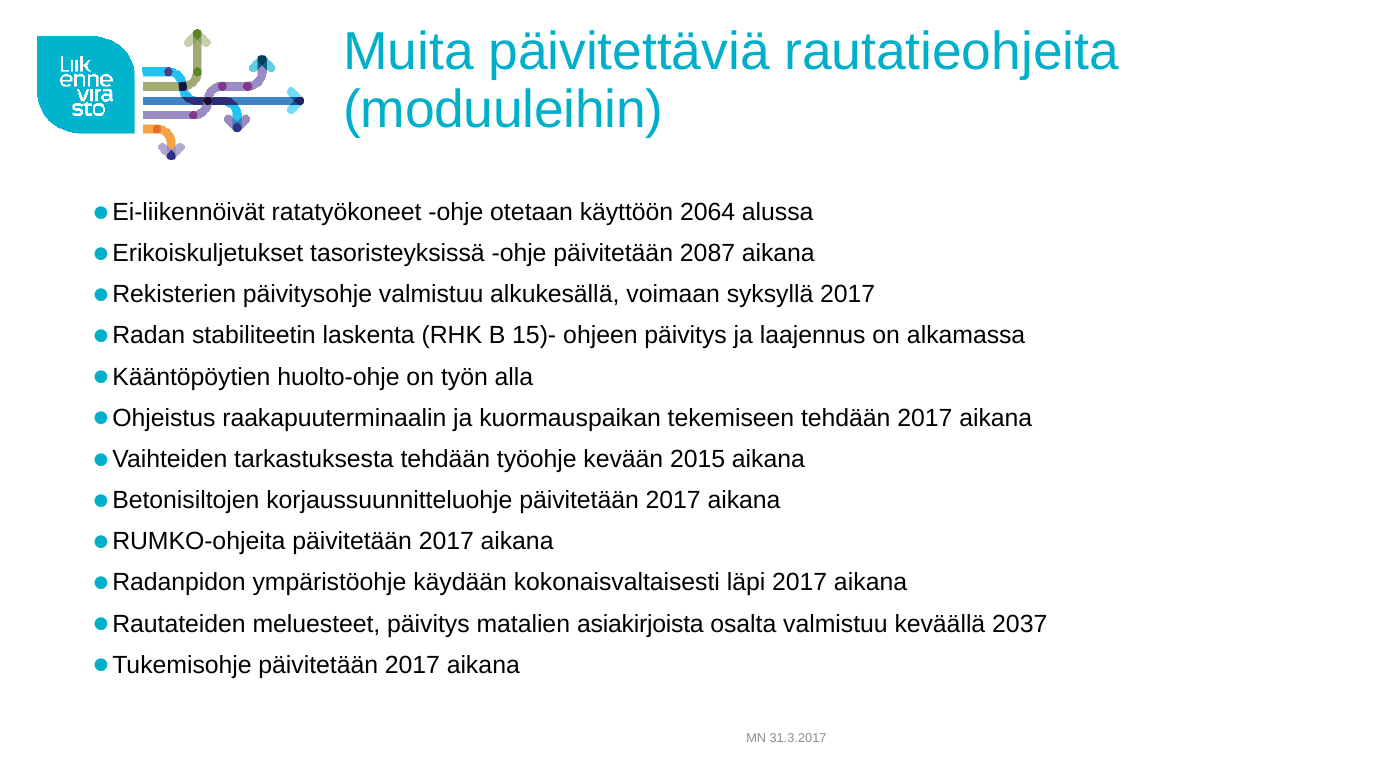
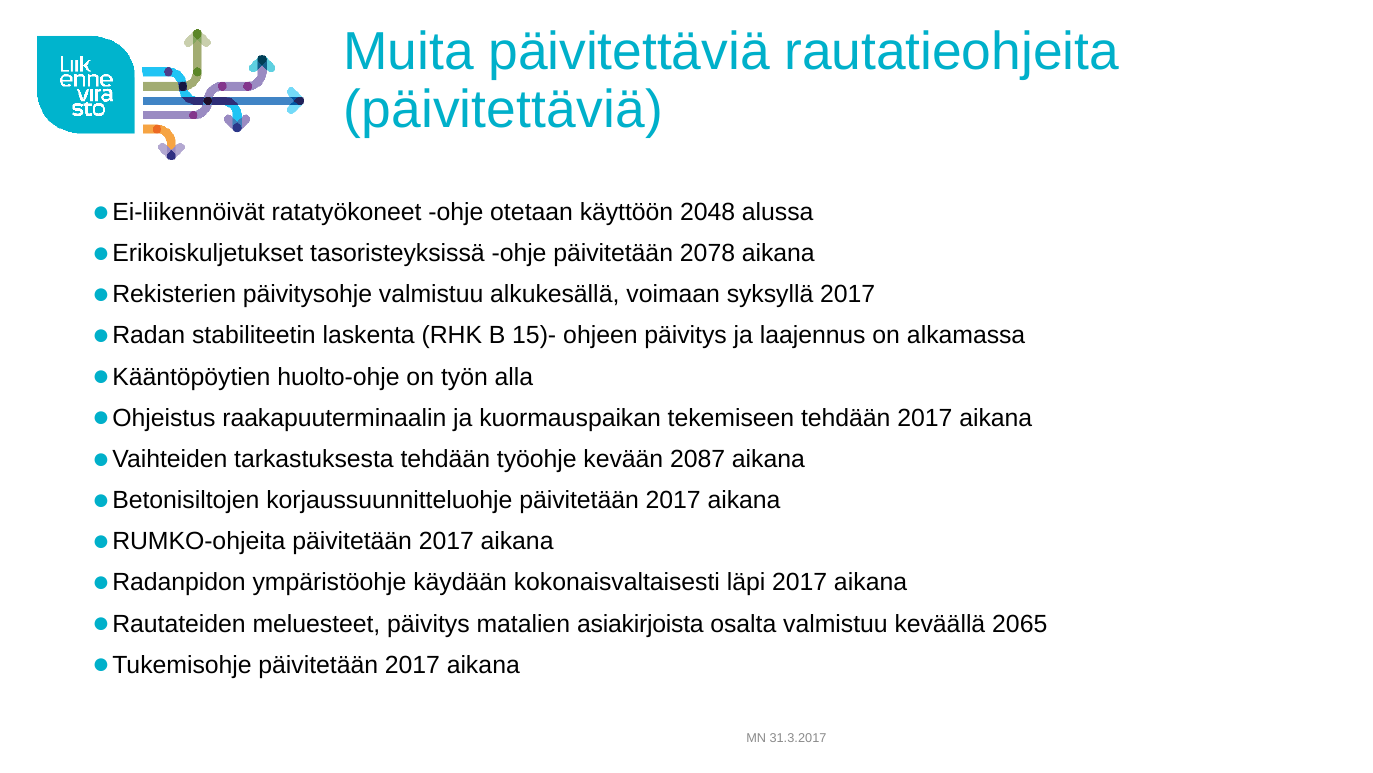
moduuleihin: moduuleihin -> päivitettäviä (503, 110)
2064: 2064 -> 2048 (708, 212)
2087: 2087 -> 2078 (708, 253)
2015: 2015 -> 2087 (698, 459)
2037: 2037 -> 2065 (1020, 623)
